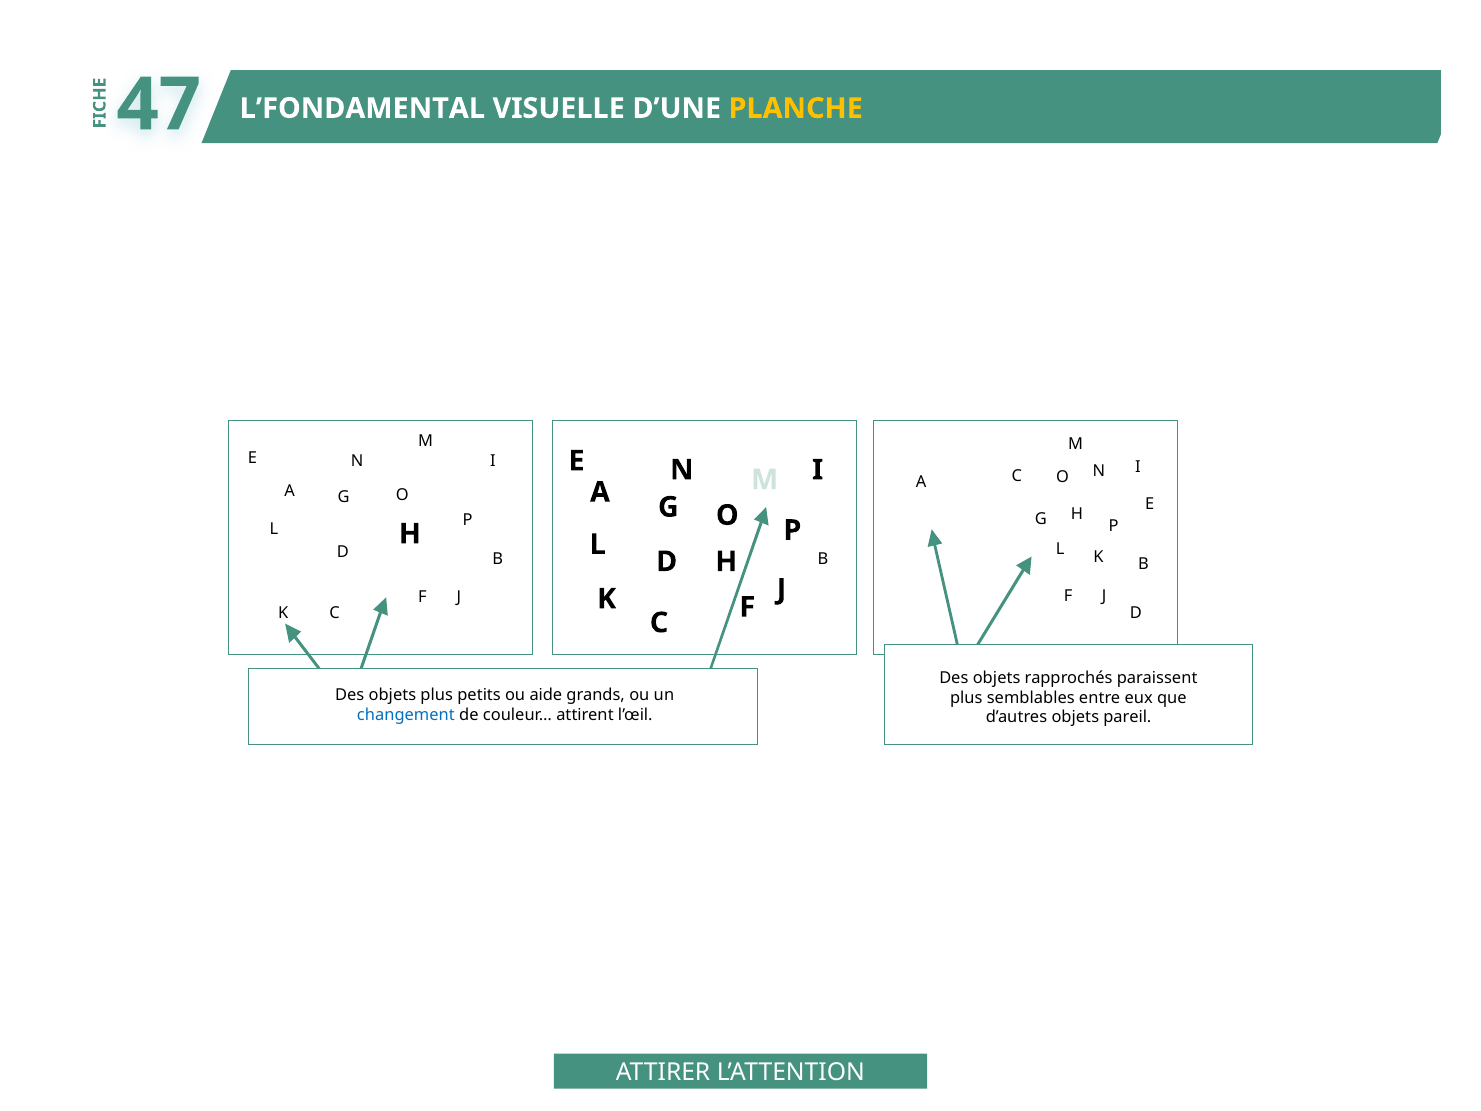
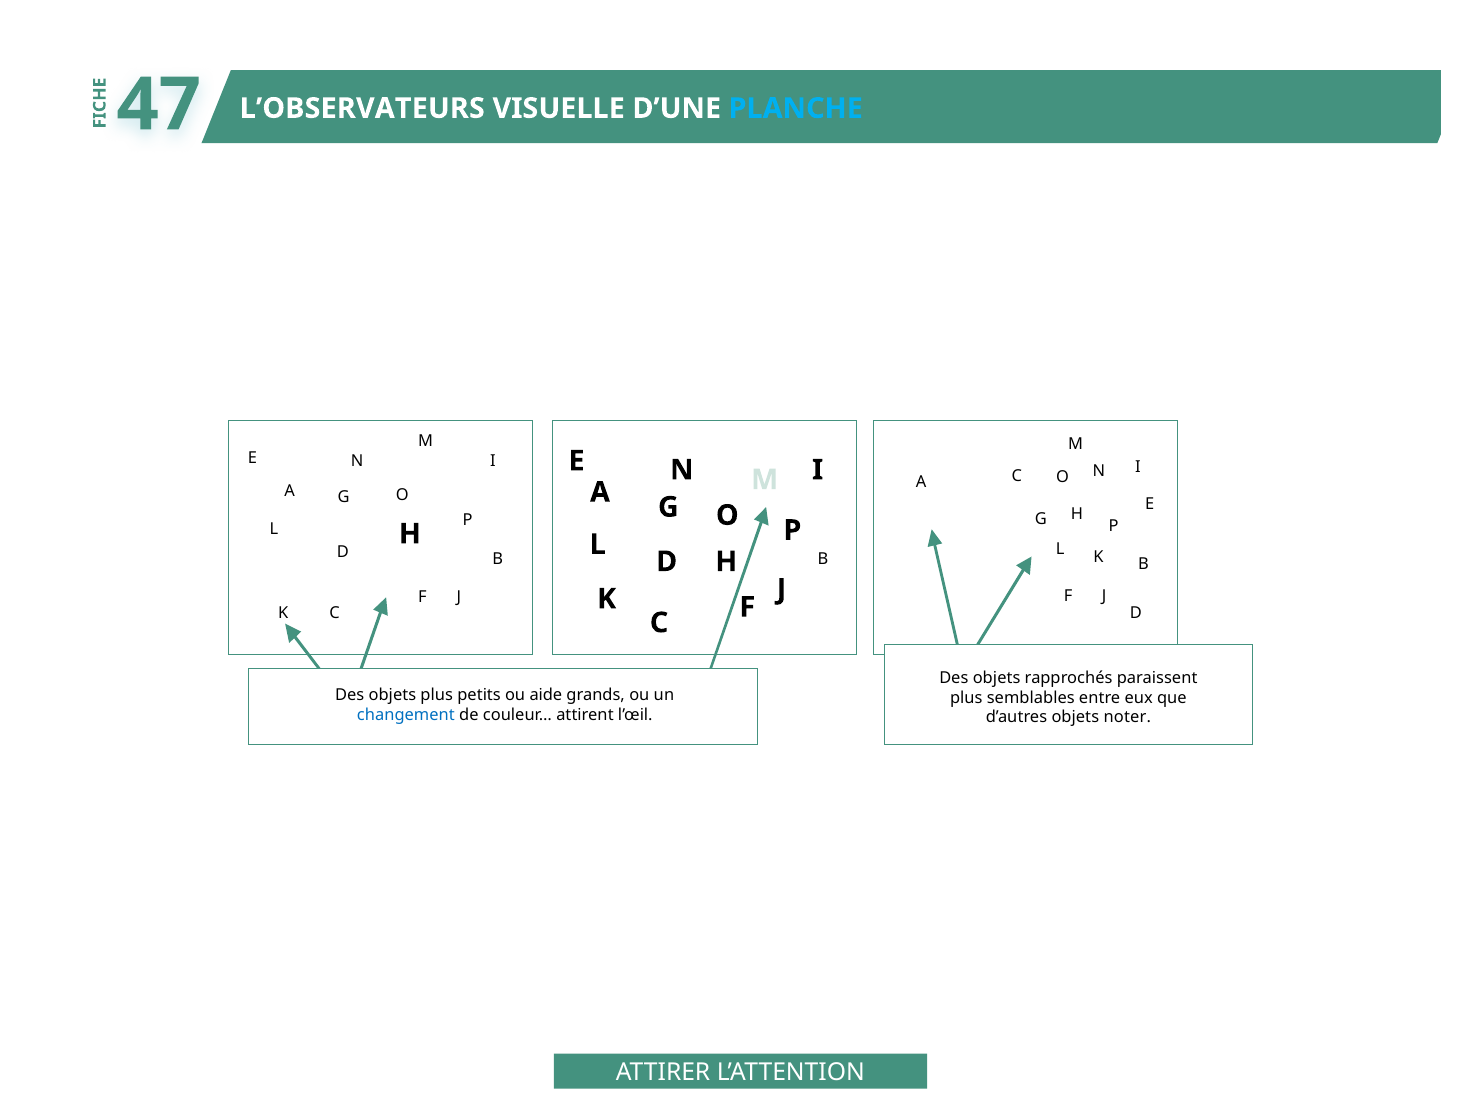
L’FONDAMENTAL: L’FONDAMENTAL -> L’OBSERVATEURS (362, 108)
PLANCHE colour: yellow -> light blue (796, 108)
pareil: pareil -> noter (1127, 717)
